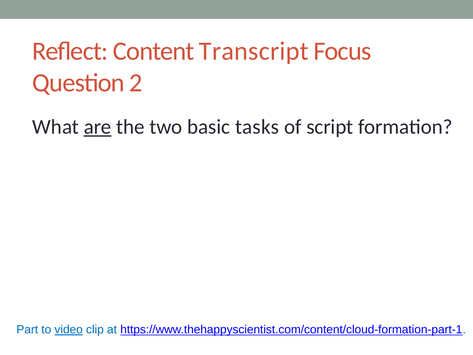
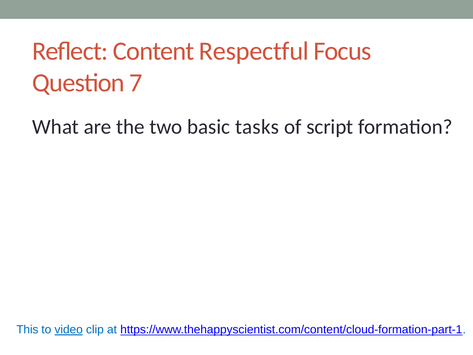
Transcript: Transcript -> Respectful (254, 51)
2: 2 -> 7 (136, 83)
are underline: present -> none (98, 127)
Part: Part -> This (27, 330)
